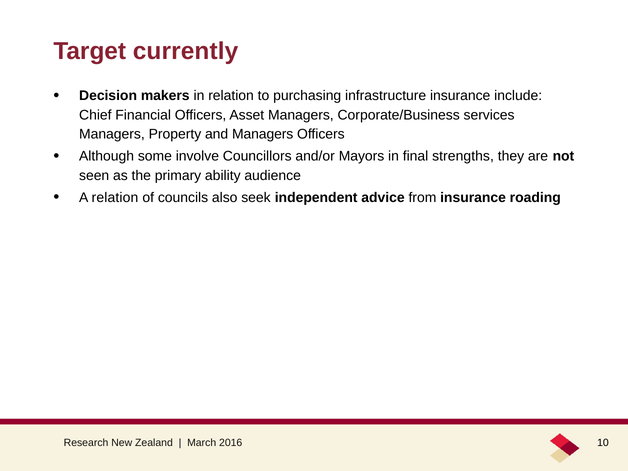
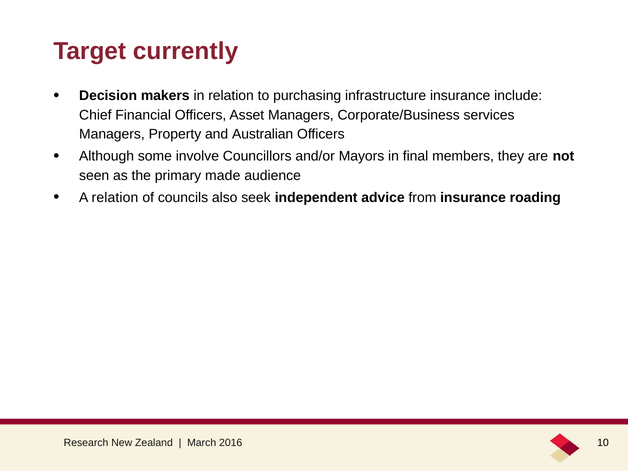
and Managers: Managers -> Australian (263, 134)
strengths: strengths -> members (463, 156)
ability: ability -> made (223, 176)
